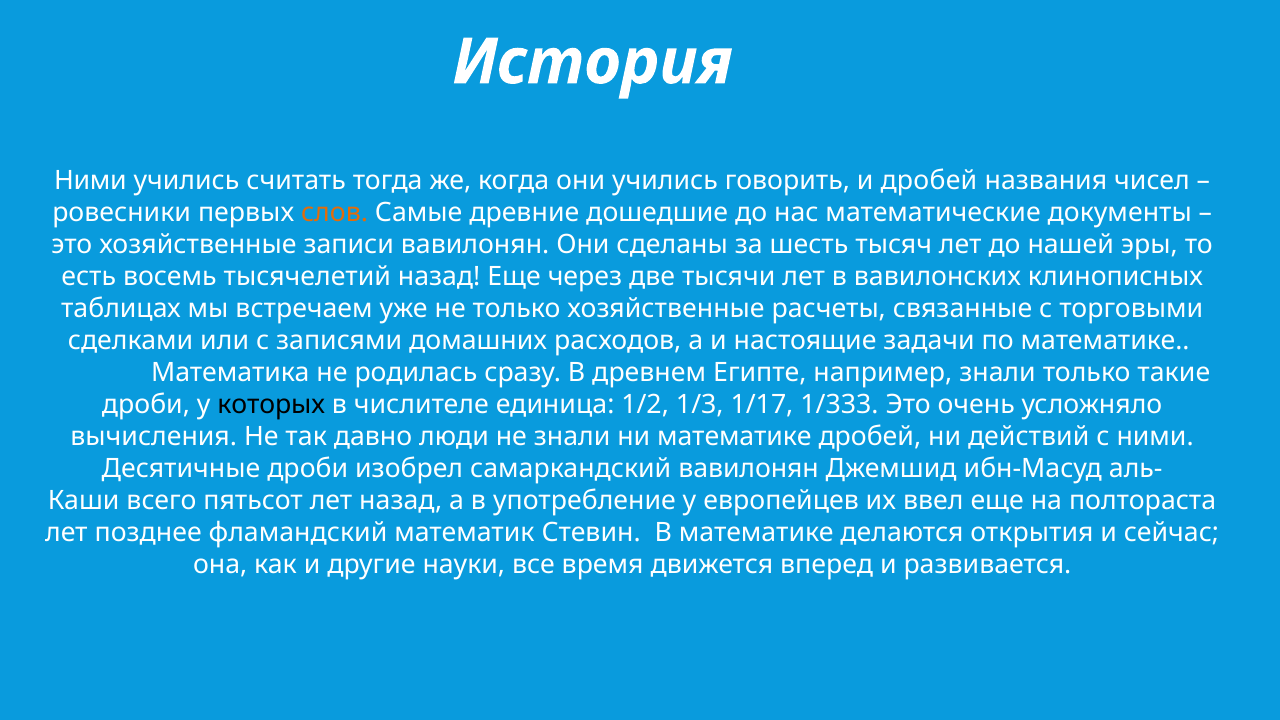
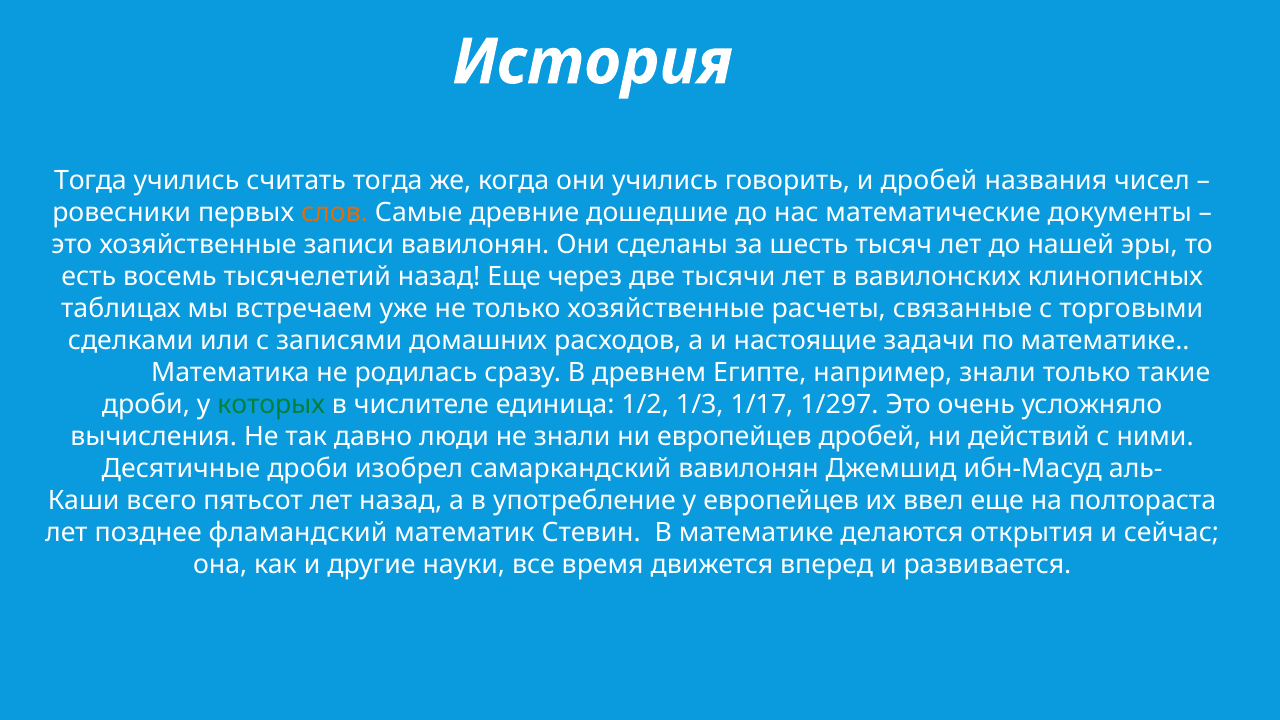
Ними: Ними -> Тогда (90, 180)
которых colour: black -> green (271, 404)
1/333: 1/333 -> 1/297 (839, 404)
ни математике: математике -> европейцев (734, 436)
